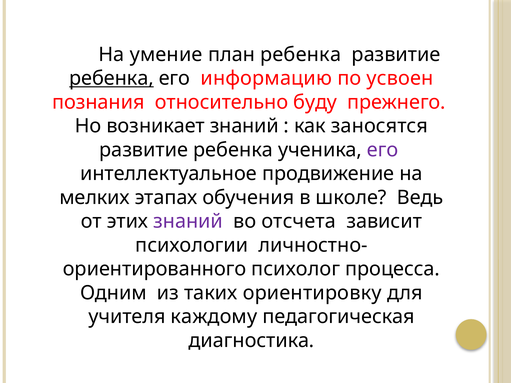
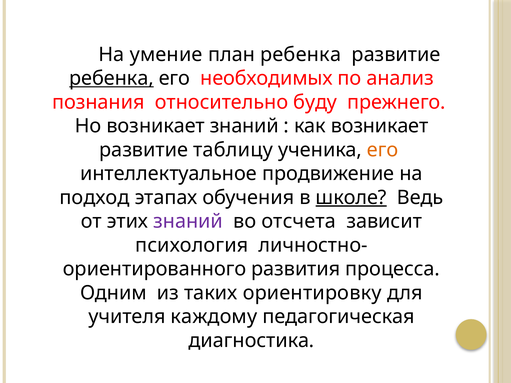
информацию: информацию -> необходимых (266, 78)
усвоен: усвоен -> анализ (400, 78)
как заносятся: заносятся -> возникает (380, 126)
ребенка: ребенка -> таблицу (233, 150)
его colour: purple -> orange (383, 150)
мелких: мелких -> подход (94, 198)
школе underline: none -> present (351, 198)
психологии: психологии -> психология (192, 245)
психолог: психолог -> развития (296, 269)
